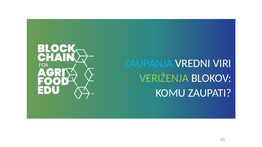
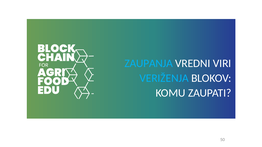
VERIŽENJA colour: light green -> light blue (164, 78)
